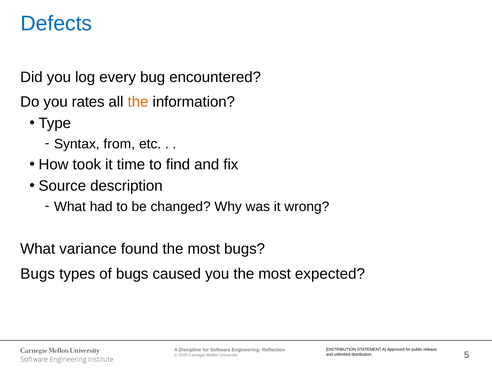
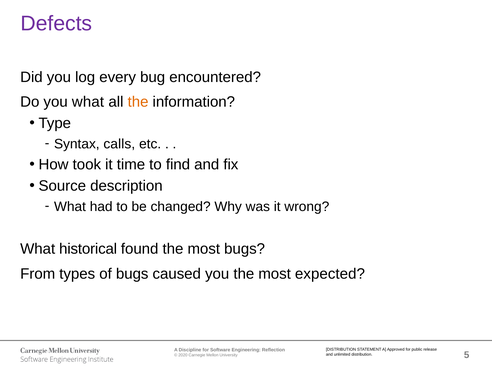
Defects colour: blue -> purple (56, 24)
you rates: rates -> what (88, 102)
from: from -> calls (119, 144)
variance: variance -> historical (88, 249)
Bugs: Bugs -> From (38, 274)
